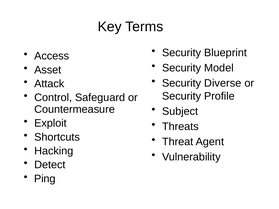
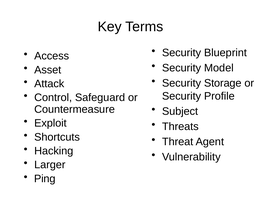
Diverse: Diverse -> Storage (223, 83)
Detect: Detect -> Larger (50, 165)
